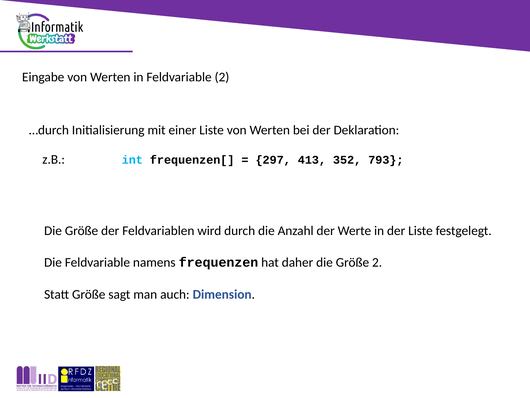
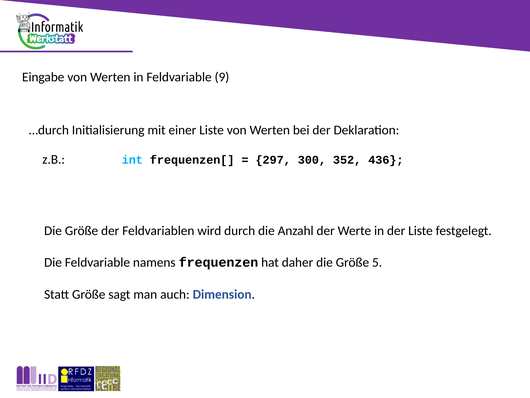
Feldvariable 2: 2 -> 9 (222, 77)
413: 413 -> 300 (312, 160)
793: 793 -> 436 (386, 160)
Größe 2: 2 -> 5 (377, 262)
